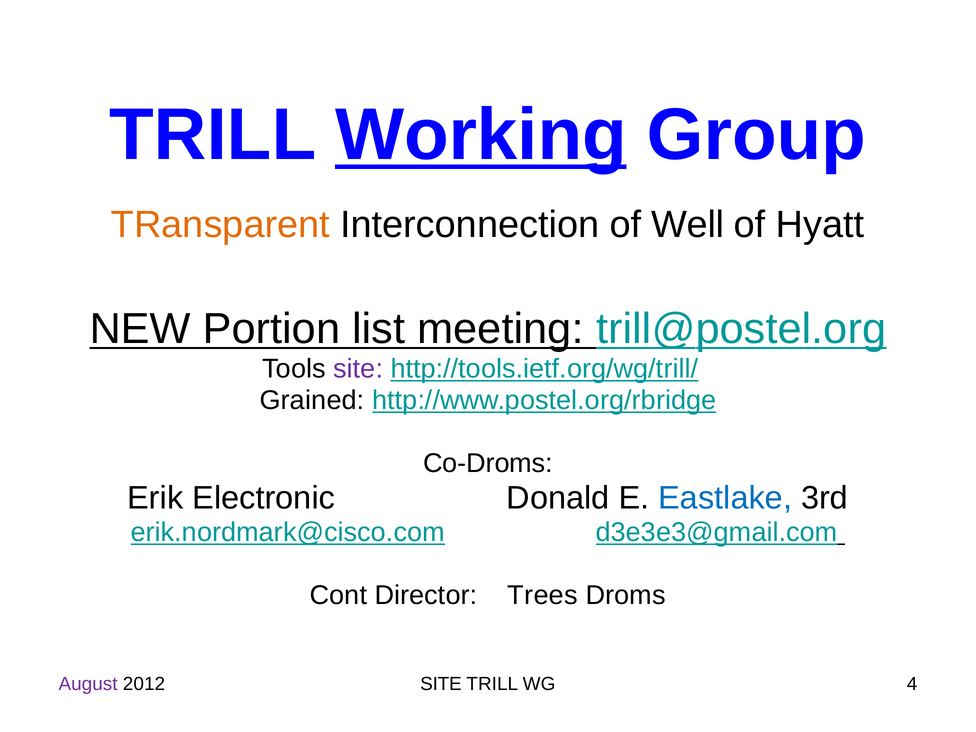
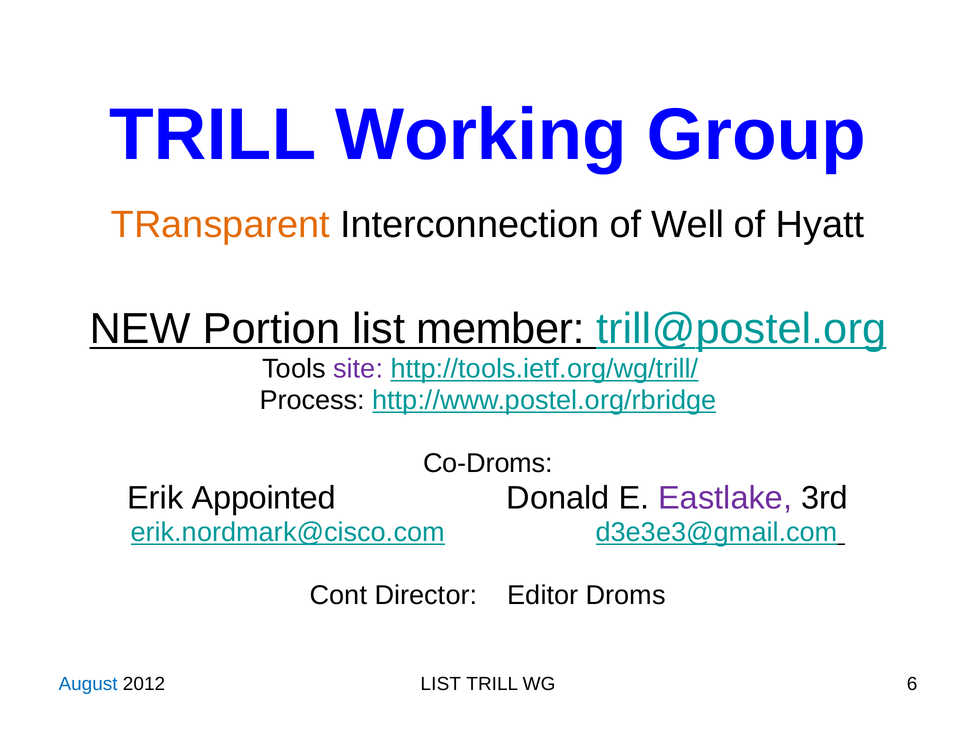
Working underline: present -> none (481, 135)
meeting: meeting -> member (501, 329)
Grained: Grained -> Process (312, 400)
Electronic: Electronic -> Appointed (264, 498)
Eastlake colour: blue -> purple (725, 498)
Trees: Trees -> Editor (543, 595)
August colour: purple -> blue (88, 684)
2012 SITE: SITE -> LIST (441, 684)
4: 4 -> 6 (912, 684)
